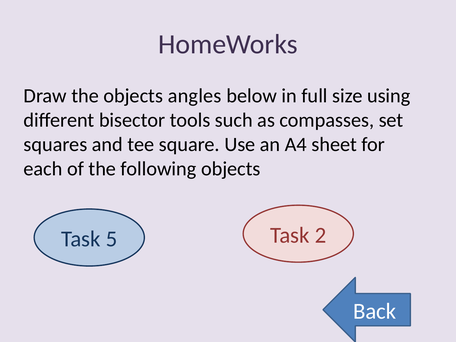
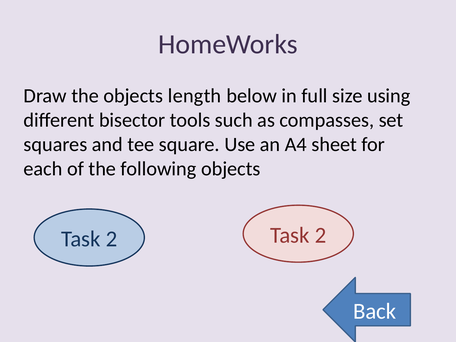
angles: angles -> length (195, 96)
5: 5 -> 2 (111, 239)
